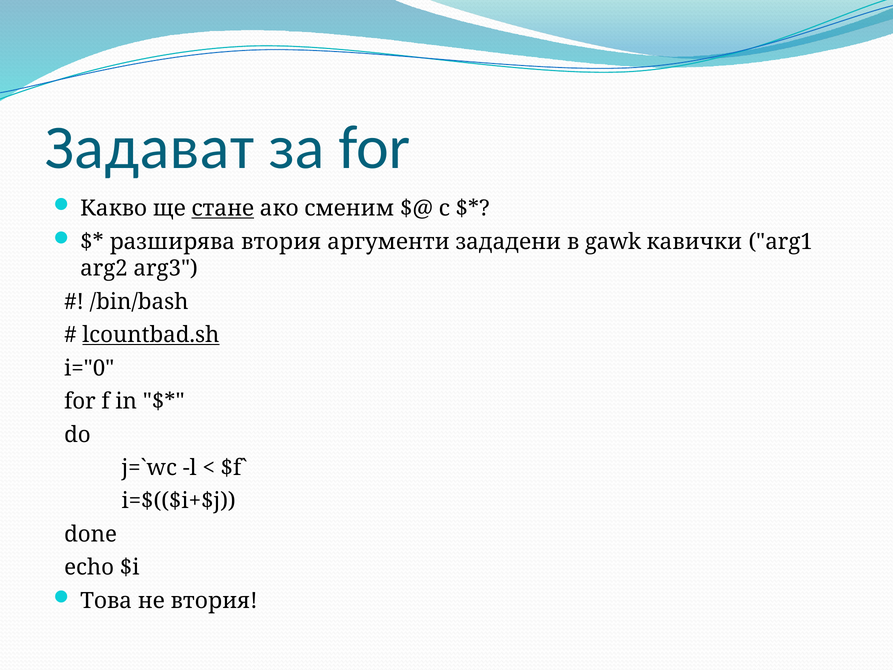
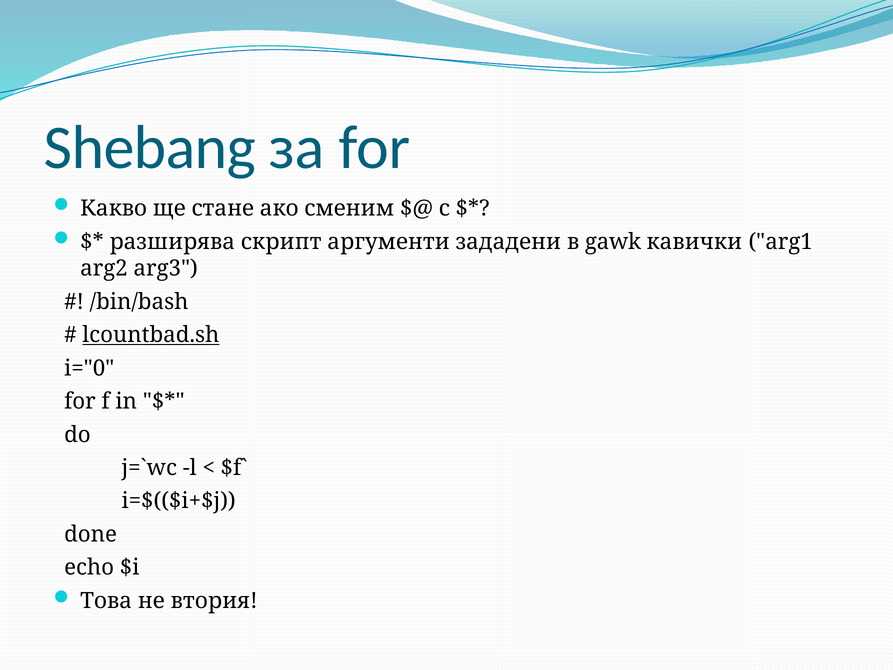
Задават: Задават -> Shebang (150, 147)
стане underline: present -> none (223, 208)
разширява втория: втория -> скрипт (281, 242)
